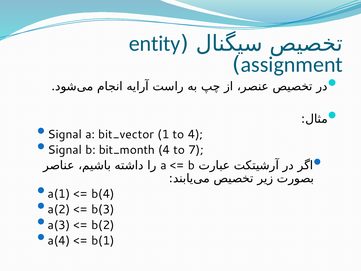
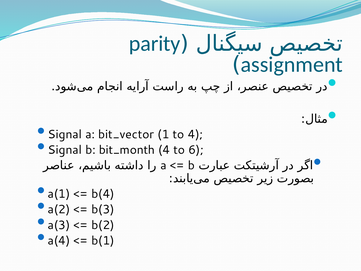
entity: entity -> parity (155, 43)
7: 7 -> 6 (196, 150)
